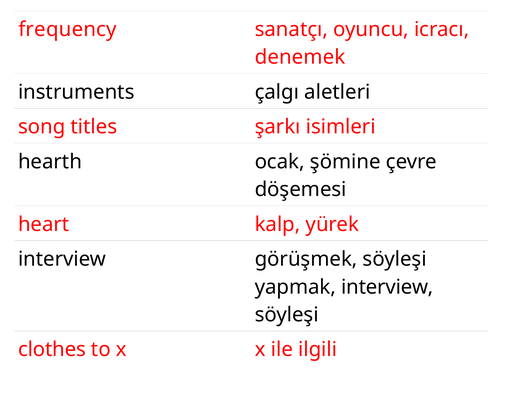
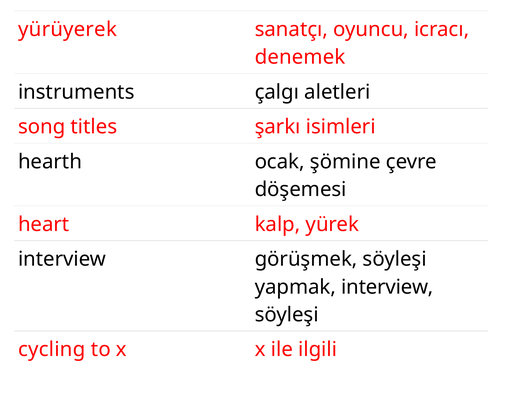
frequency: frequency -> yürüyerek (68, 29)
clothes: clothes -> cycling (52, 350)
